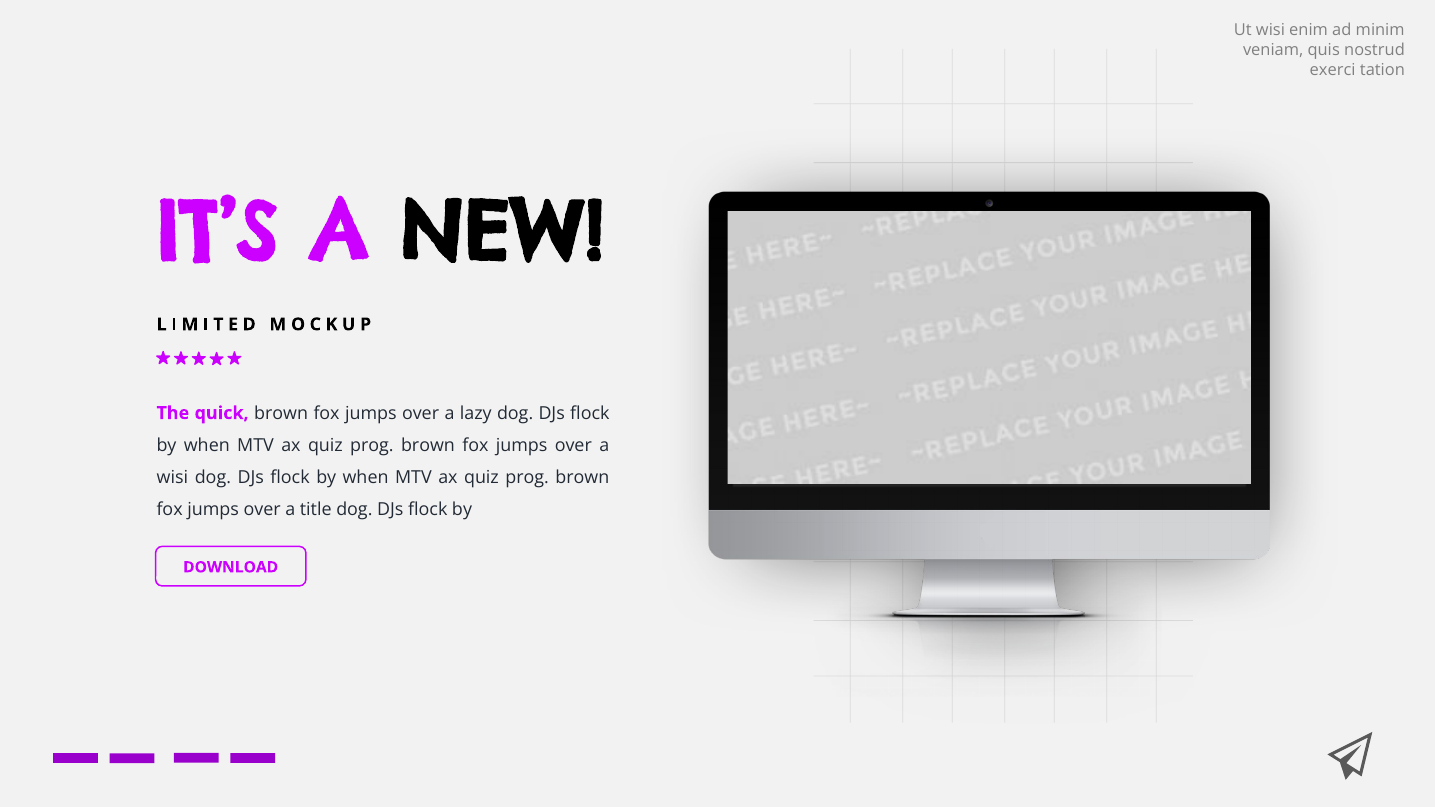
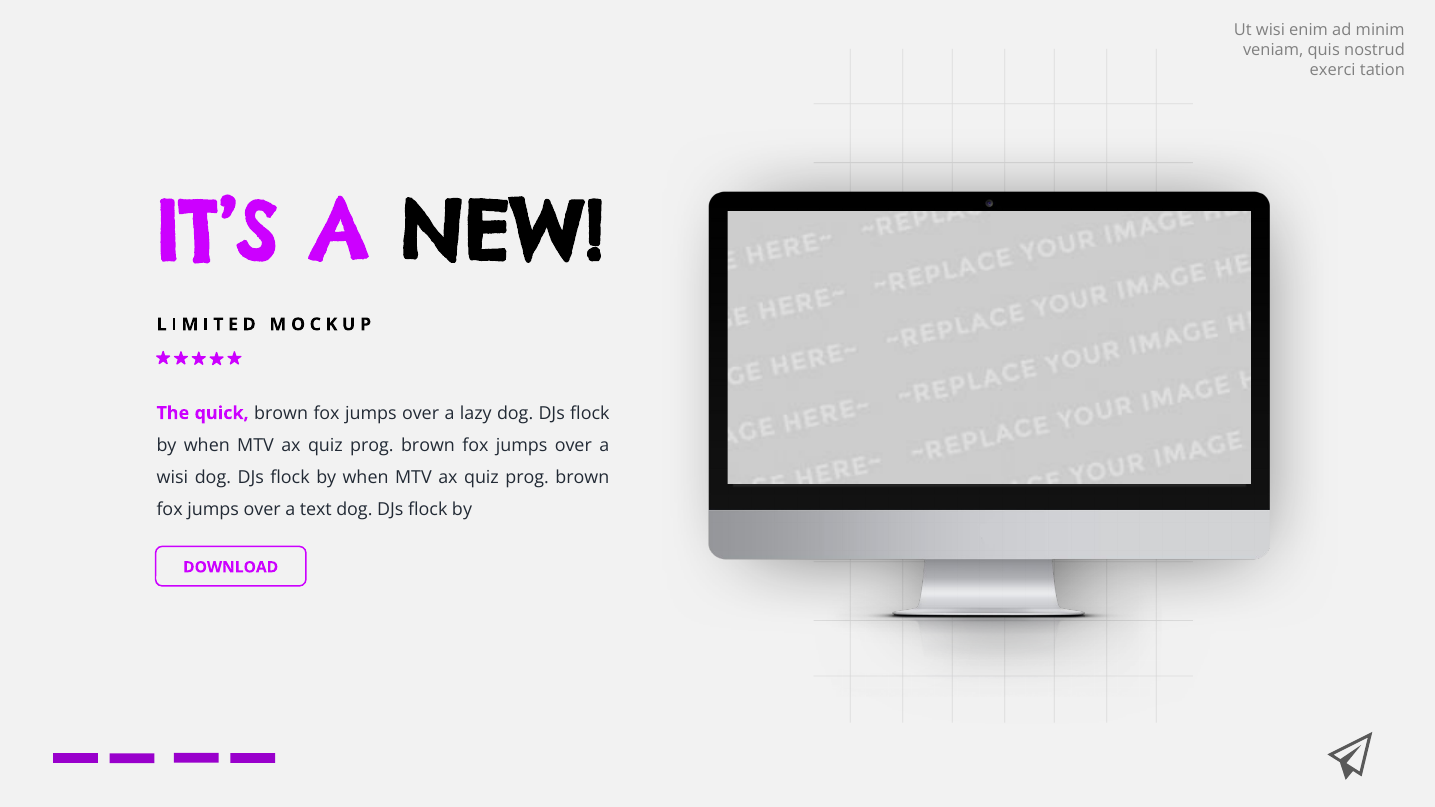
title: title -> text (316, 510)
